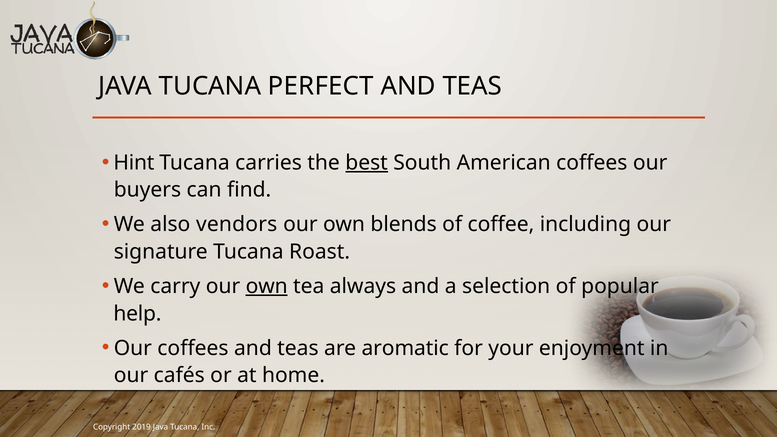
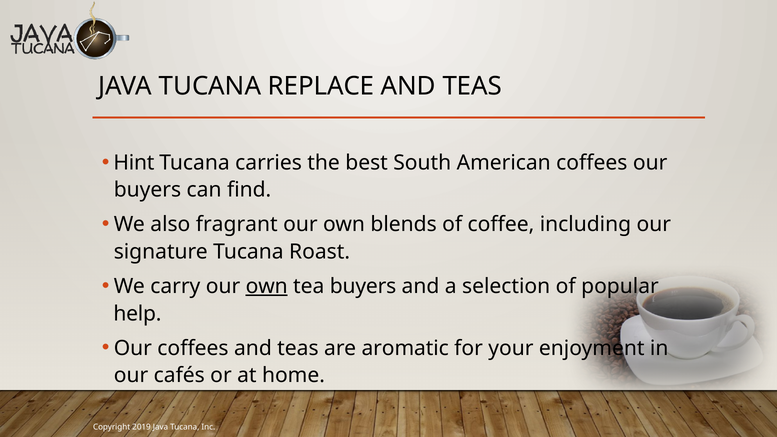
PERFECT: PERFECT -> REPLACE (321, 86)
best underline: present -> none (367, 163)
vendors: vendors -> fragrant (237, 225)
tea always: always -> buyers (363, 286)
